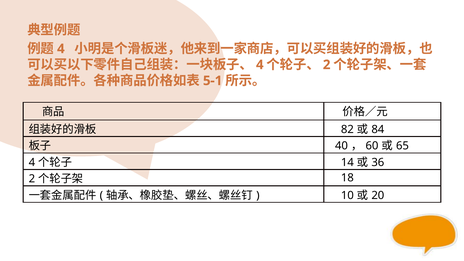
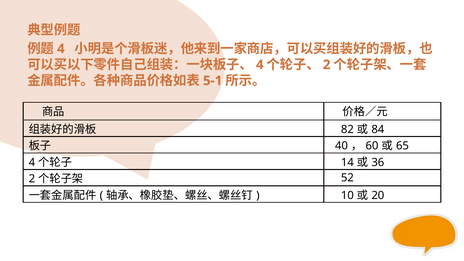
18: 18 -> 52 (347, 178)
